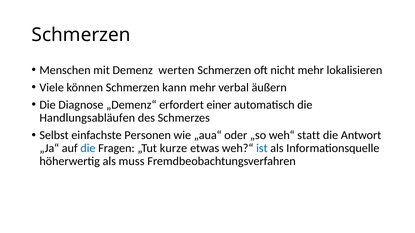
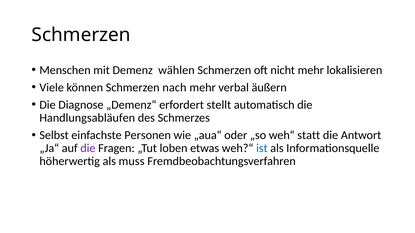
werten: werten -> wählen (176, 70)
kann: kann -> nach (174, 88)
einer: einer -> stellt (219, 105)
die colour: blue -> purple (88, 149)
kurze: kurze -> loben (174, 149)
